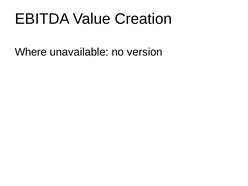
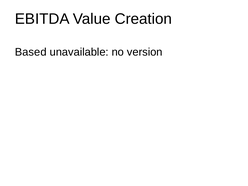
Where: Where -> Based (31, 52)
